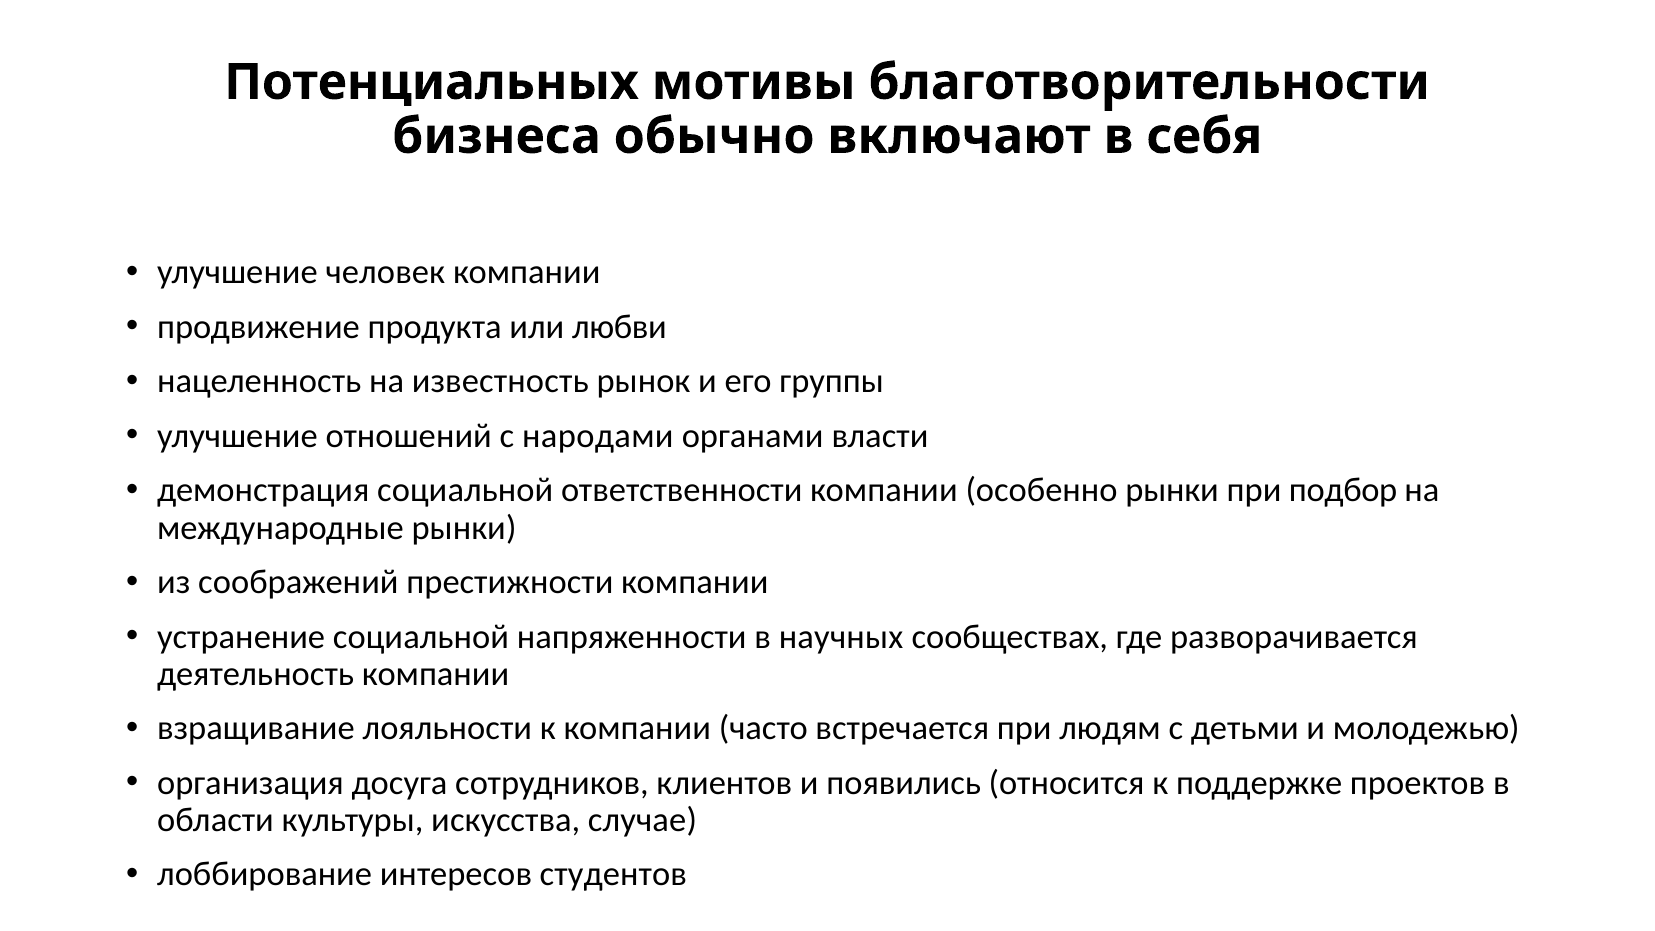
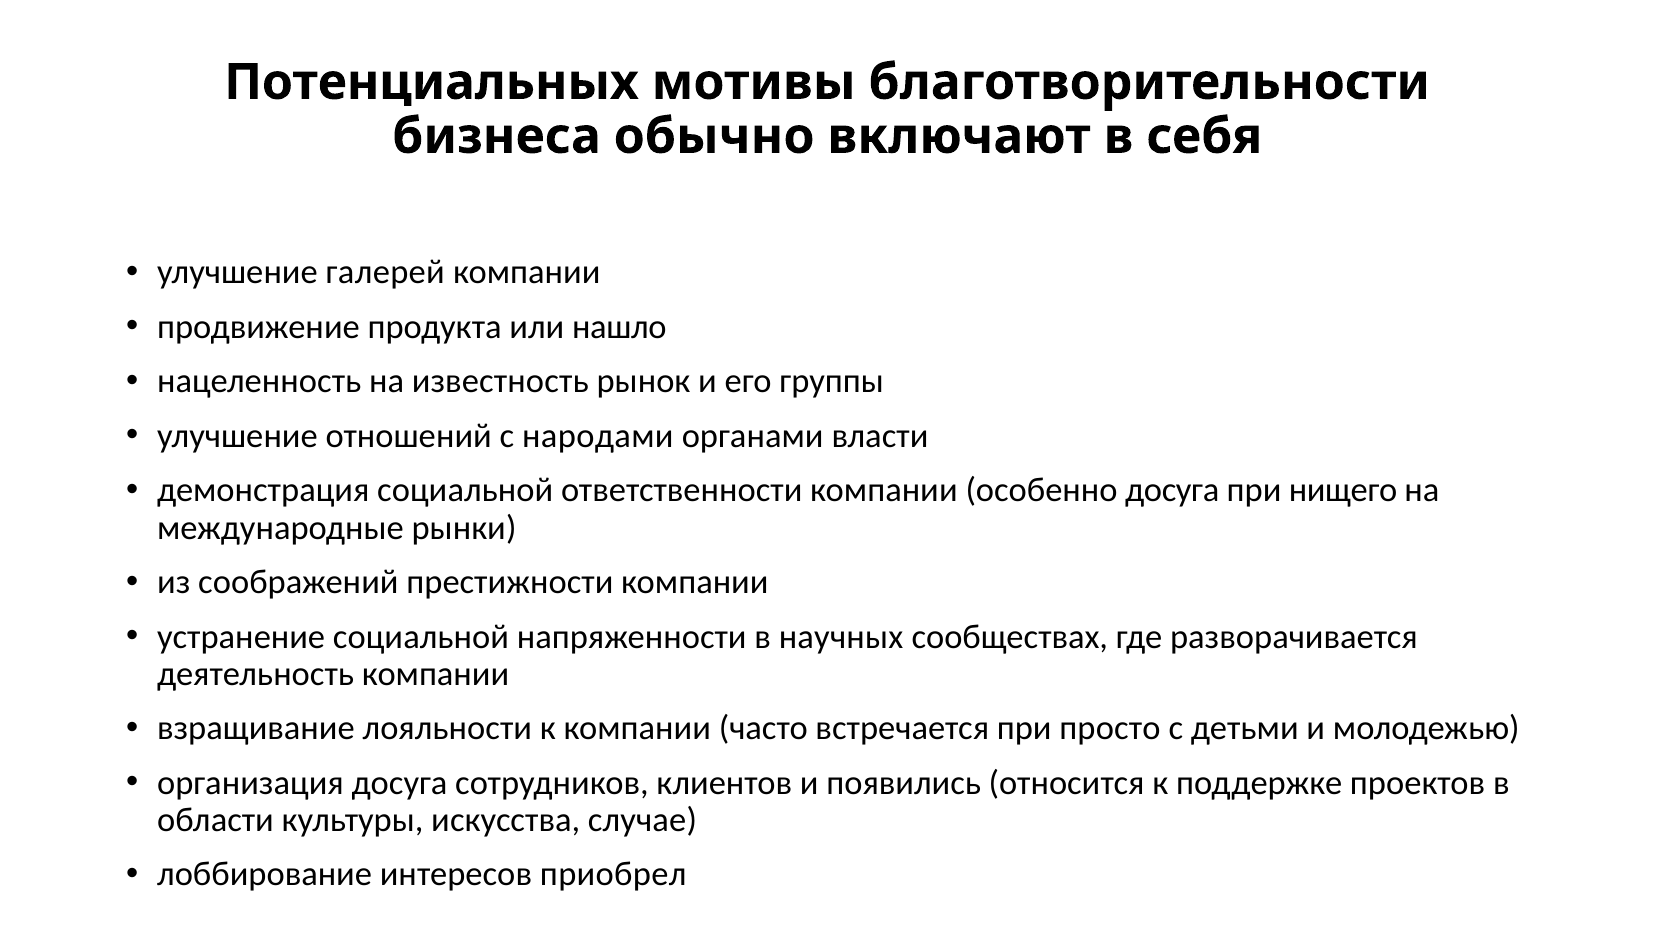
человек: человек -> галерей (385, 272)
любви: любви -> нашло (619, 327)
особенно рынки: рынки -> досуга (1172, 490)
подбор: подбор -> нищего (1343, 490)
людям: людям -> просто (1110, 728)
студентов: студентов -> приобрел (613, 875)
